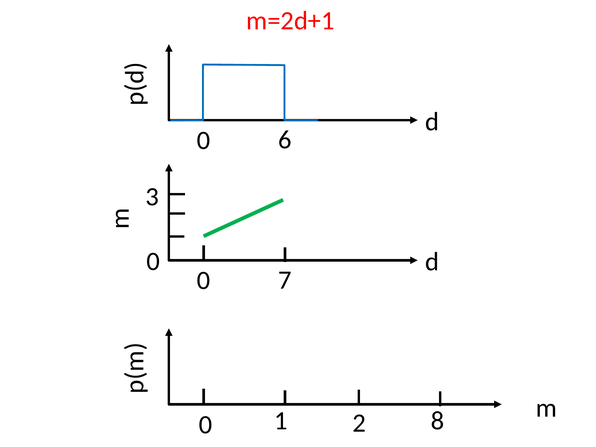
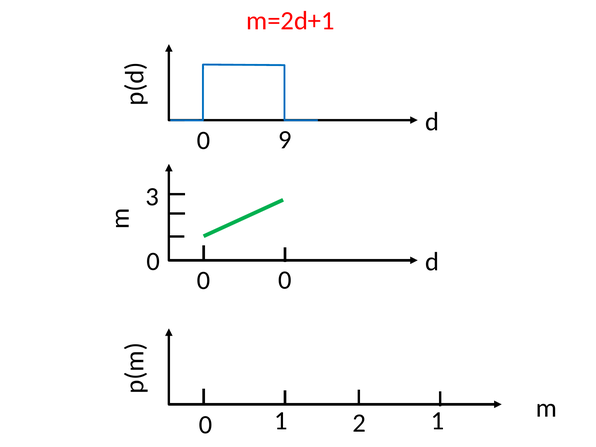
6: 6 -> 9 (285, 140)
7: 7 -> 0 (285, 280)
1 8: 8 -> 1 (438, 421)
